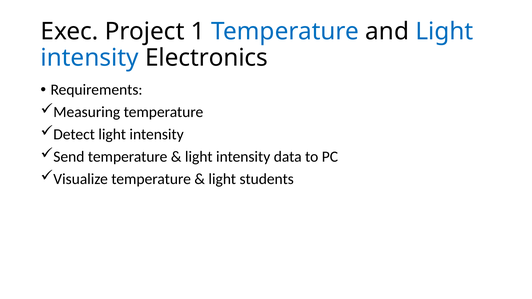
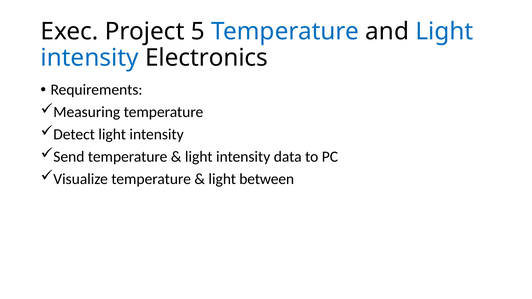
1: 1 -> 5 (198, 32)
students: students -> between (267, 179)
